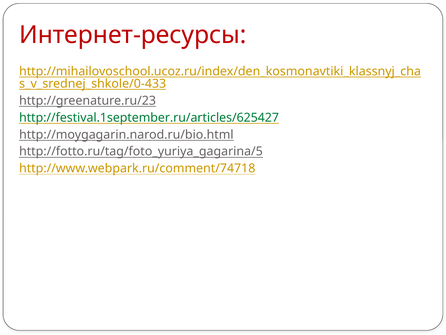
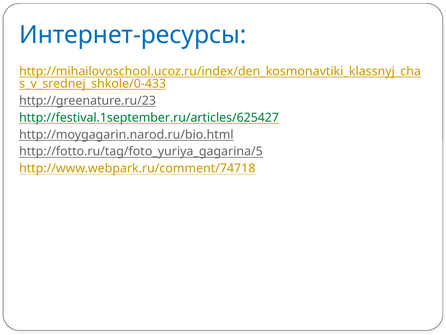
Интернет-ресурсы colour: red -> blue (133, 35)
